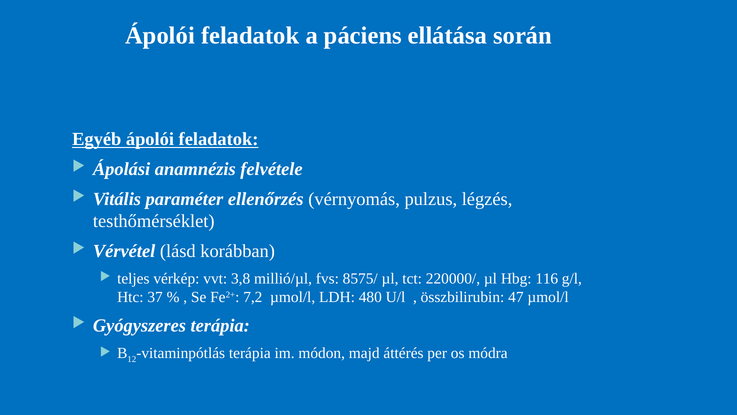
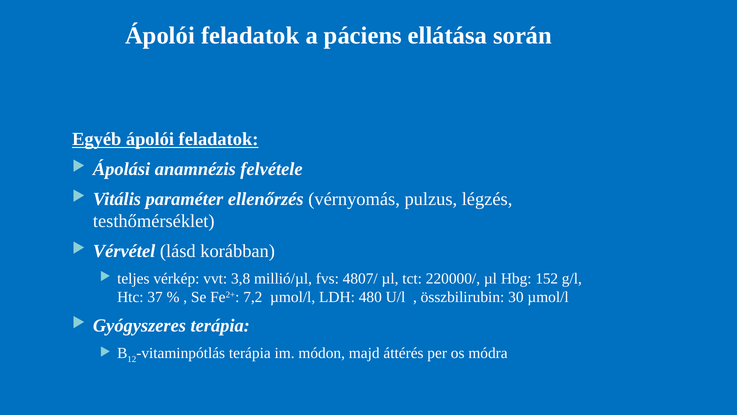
8575/: 8575/ -> 4807/ (360, 278)
116: 116 -> 152 (547, 278)
47: 47 -> 30 (516, 297)
